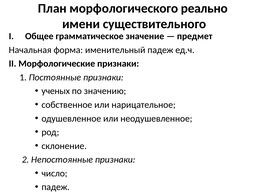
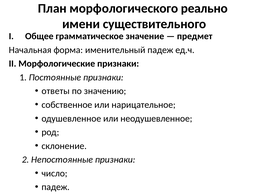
ученых: ученых -> ответы (56, 91)
